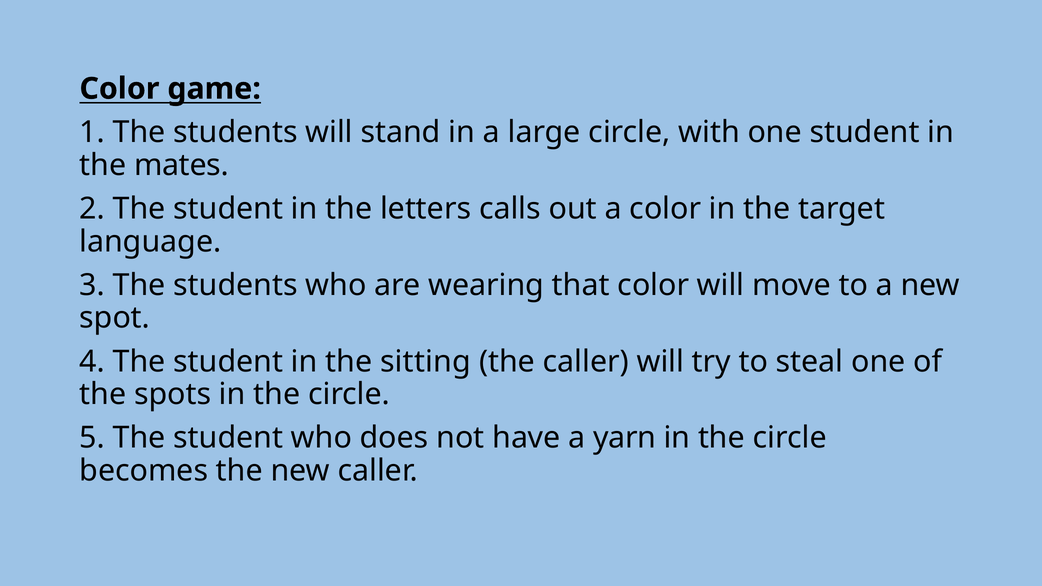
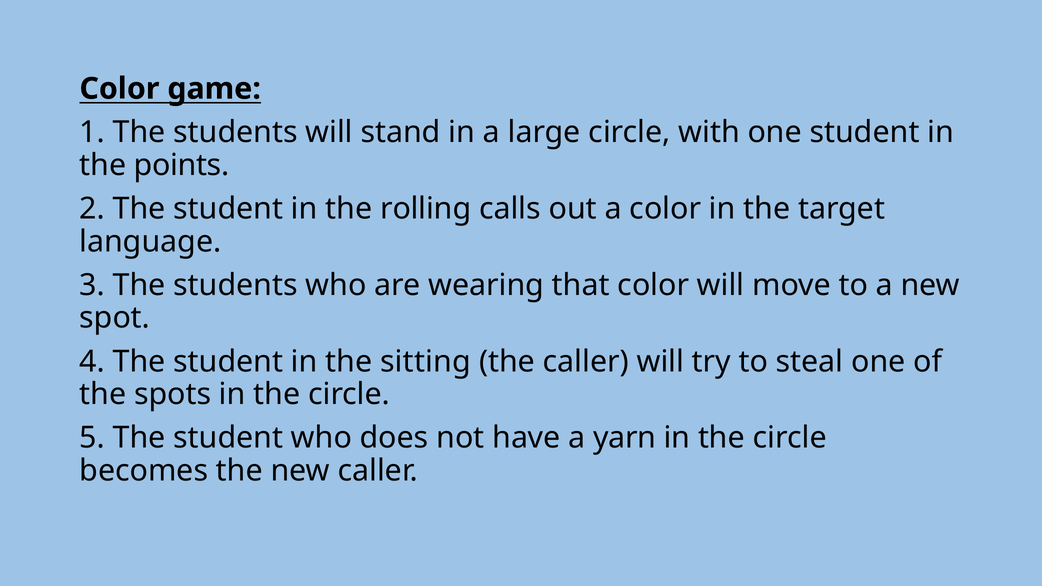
mates: mates -> points (181, 165)
letters: letters -> rolling (426, 209)
